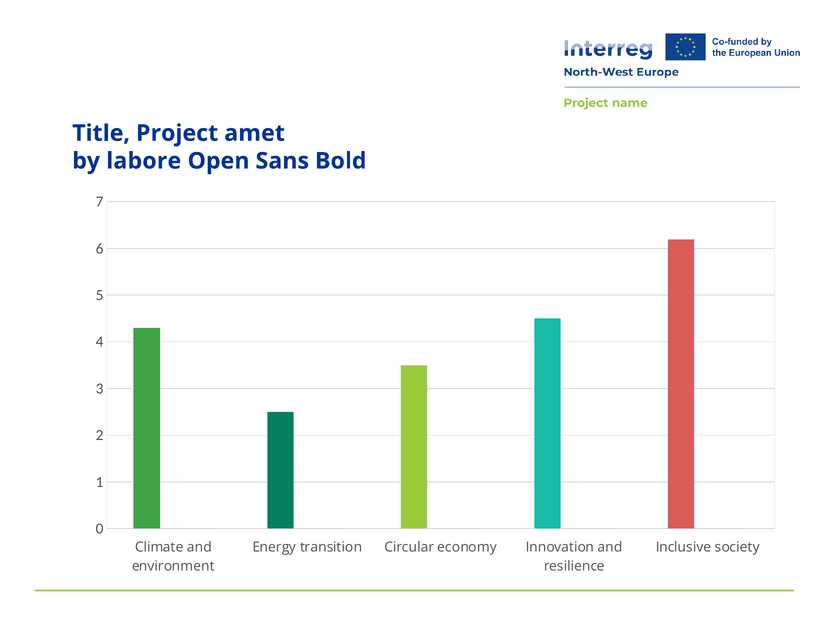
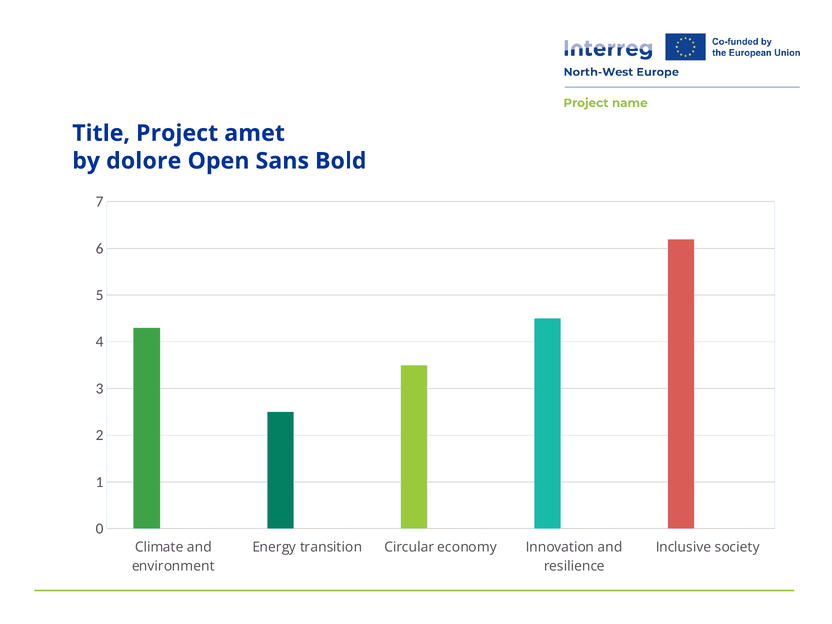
labore: labore -> dolore (144, 161)
